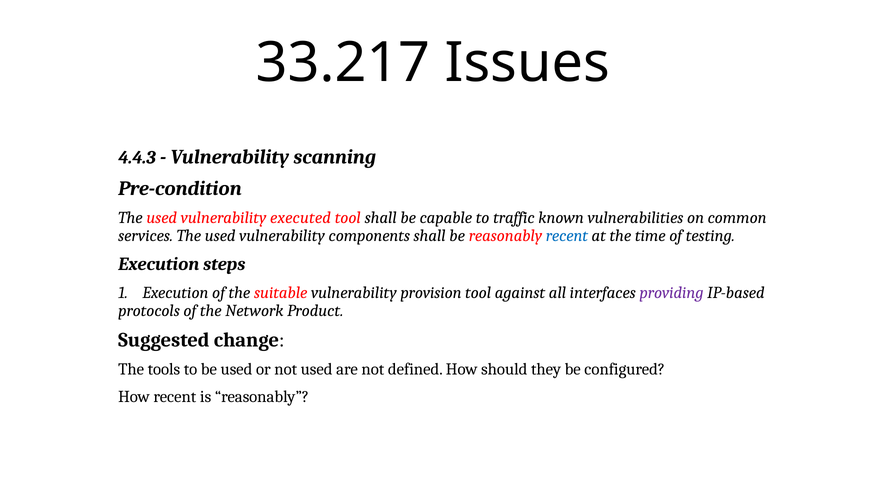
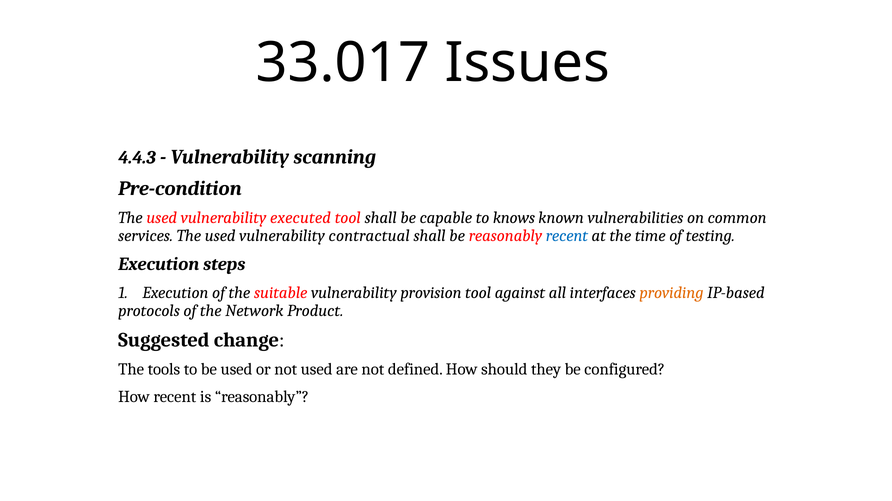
33.217: 33.217 -> 33.017 (343, 63)
traffic: traffic -> knows (514, 218)
components: components -> contractual (369, 236)
providing colour: purple -> orange (671, 293)
